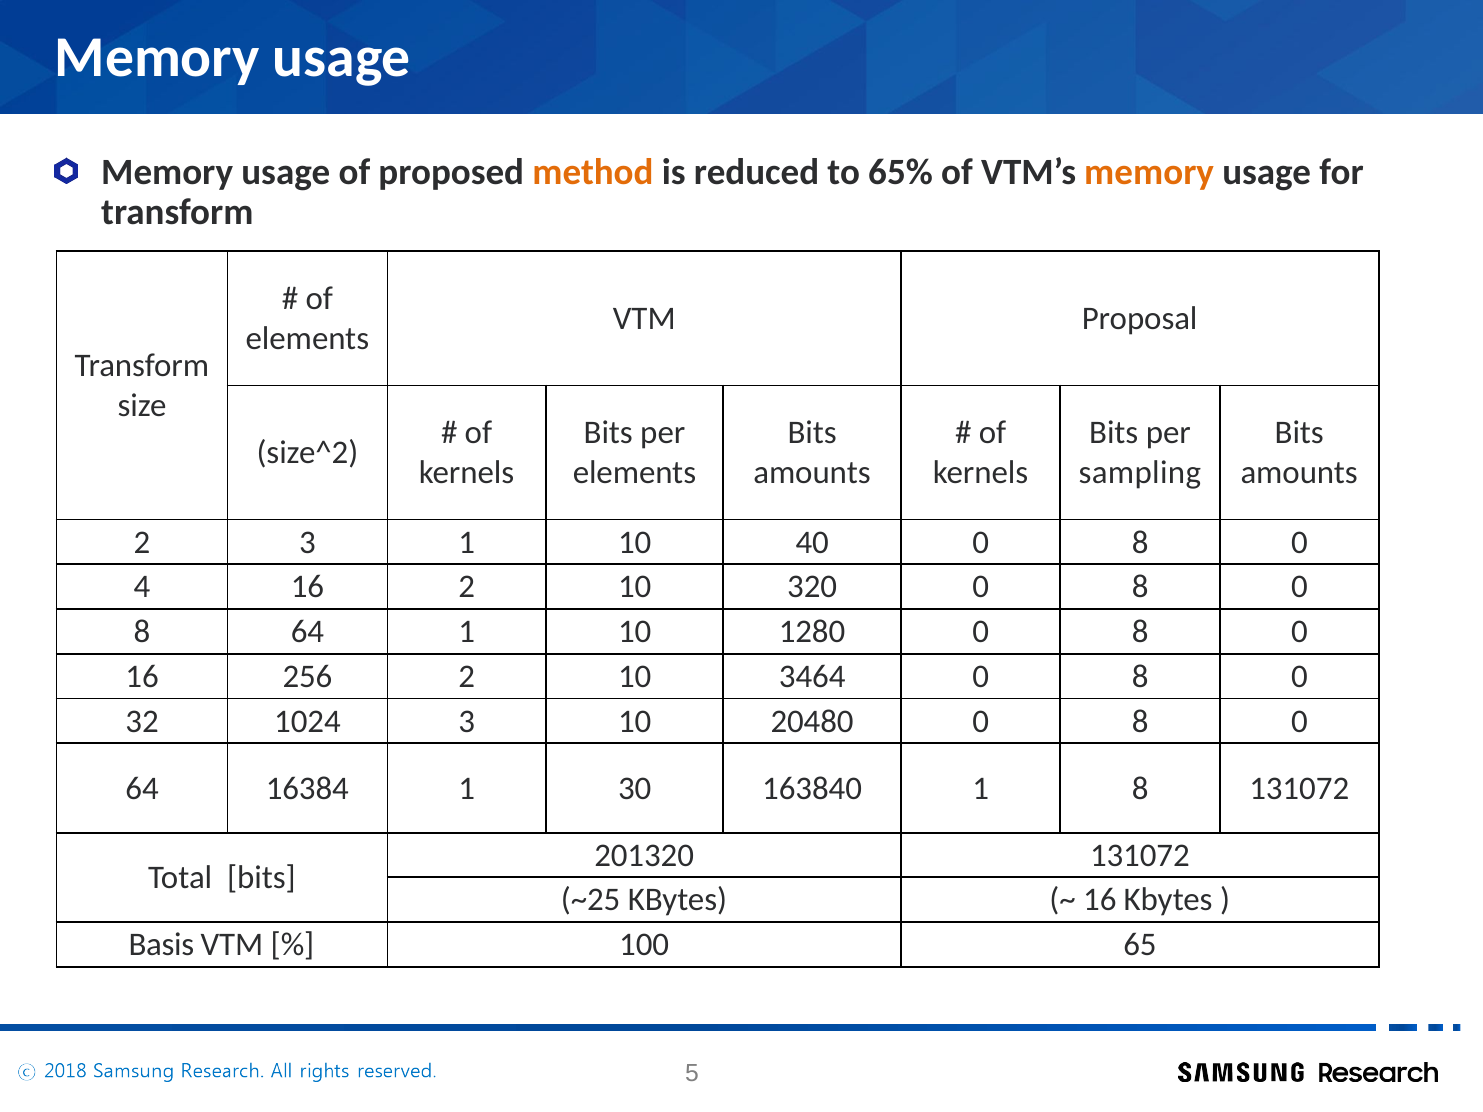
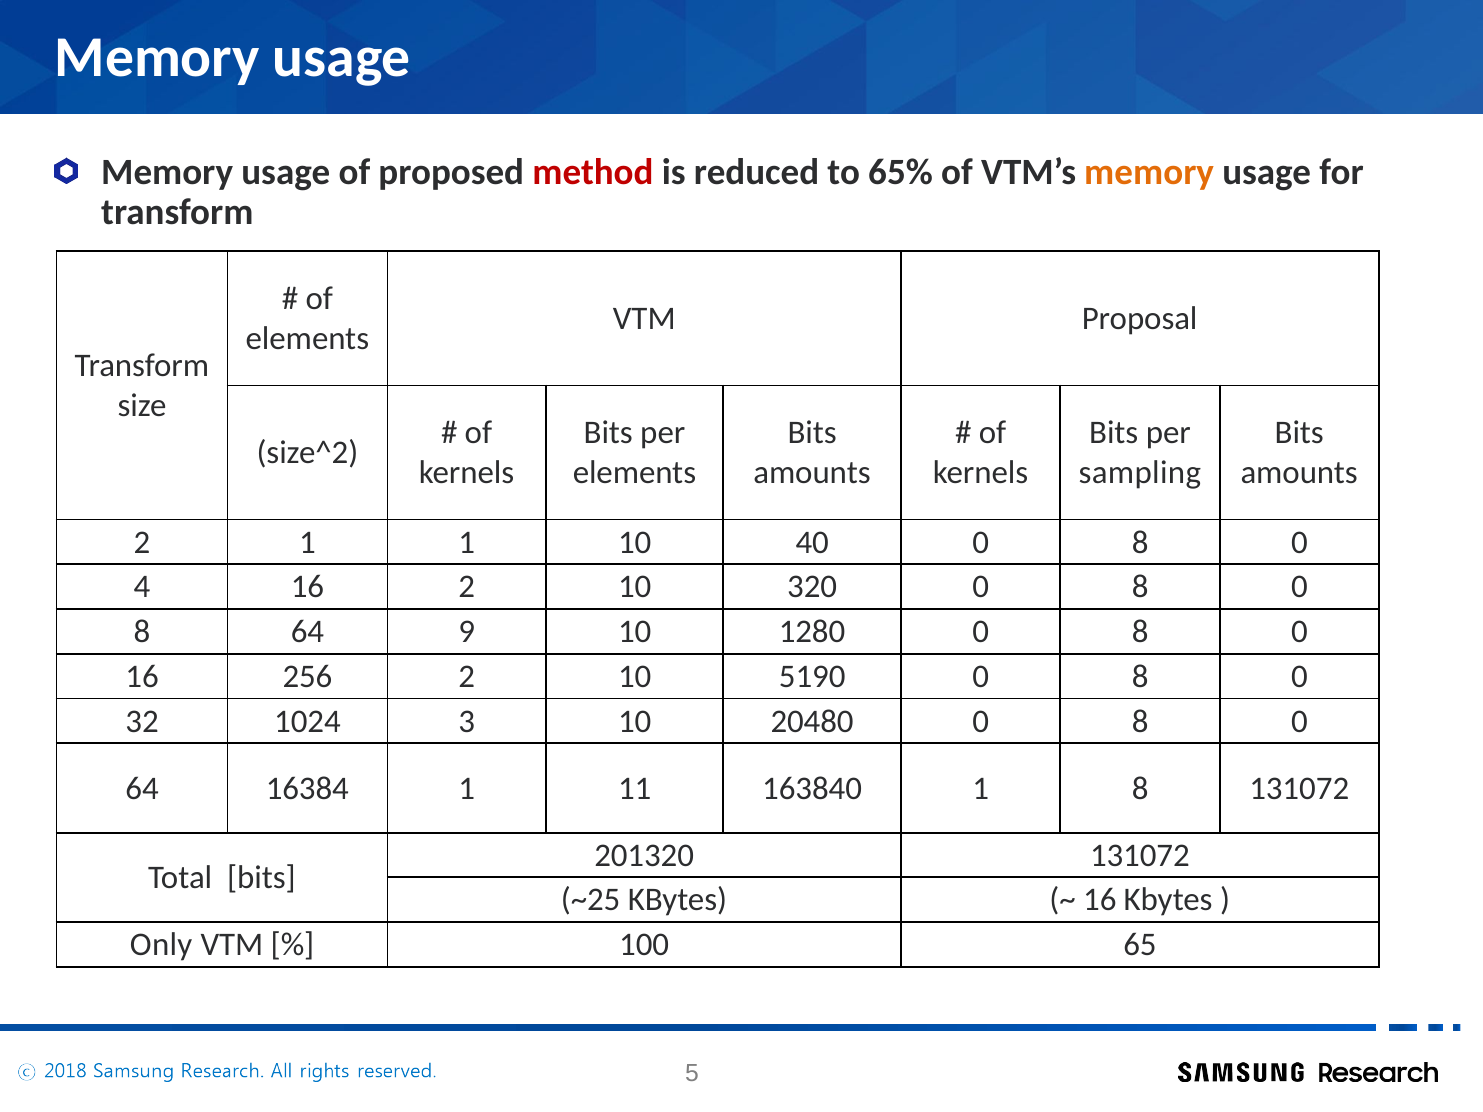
method colour: orange -> red (593, 172)
2 3: 3 -> 1 (308, 542)
64 1: 1 -> 9 (467, 632)
3464: 3464 -> 5190 (812, 677)
30: 30 -> 11 (635, 788)
Basis: Basis -> Only (161, 945)
